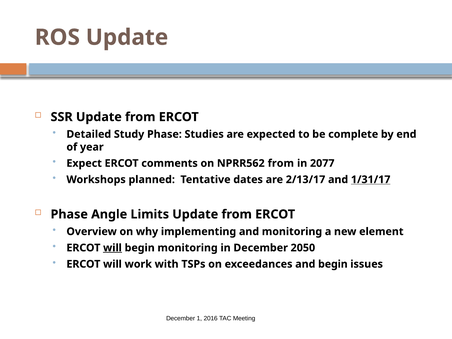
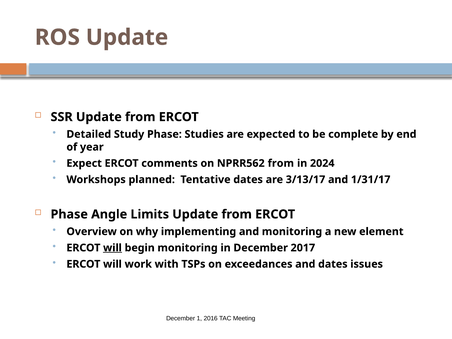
2077: 2077 -> 2024 (322, 163)
2/13/17: 2/13/17 -> 3/13/17 (306, 180)
1/31/17 underline: present -> none (371, 180)
2050: 2050 -> 2017 (303, 248)
and begin: begin -> dates (333, 264)
